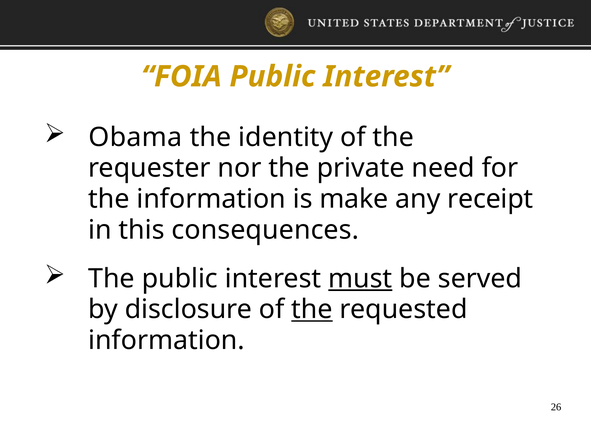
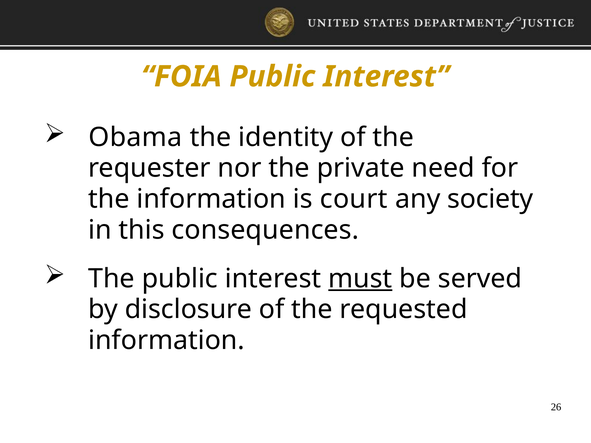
make: make -> court (354, 199)
receipt: receipt -> society (490, 199)
the underline: present -> none (312, 310)
